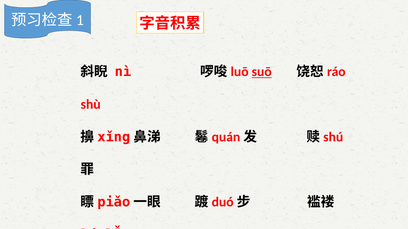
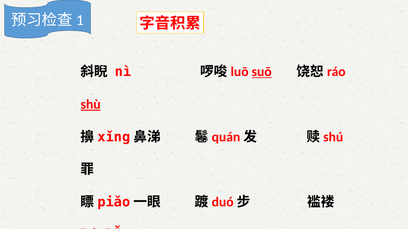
shù underline: none -> present (91, 105)
